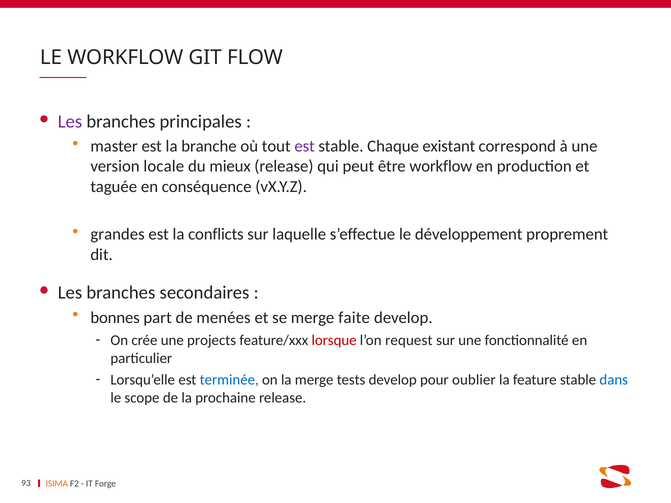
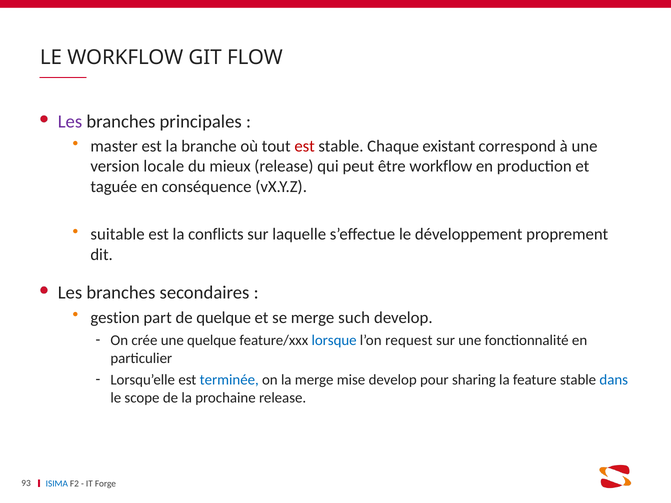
est colour: purple -> red (305, 146)
grandes: grandes -> suitable (118, 235)
bonnes: bonnes -> gestion (115, 318)
de menées: menées -> quelque (224, 318)
faite: faite -> such (354, 318)
une projects: projects -> quelque (212, 340)
lorsque colour: red -> blue (334, 340)
tests: tests -> mise (351, 380)
oublier: oublier -> sharing (474, 380)
ISIMA colour: orange -> blue (57, 484)
